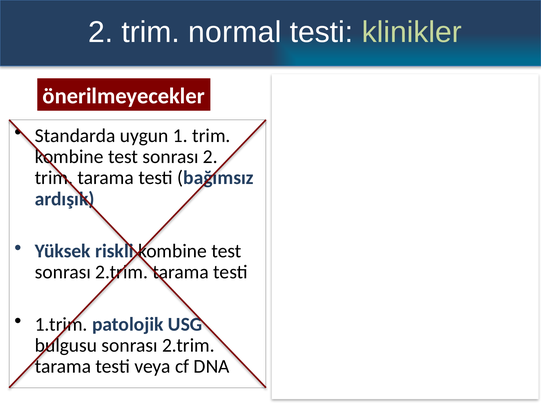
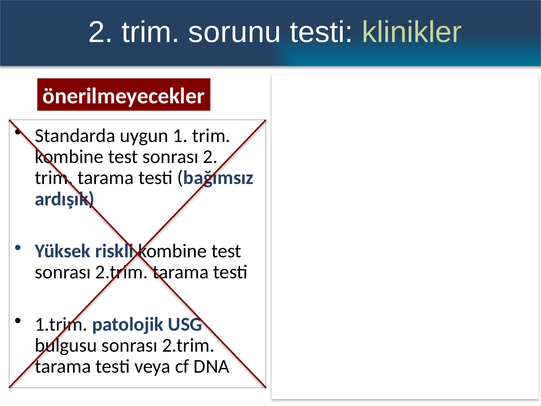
trim normal: normal -> sorunu (235, 32)
